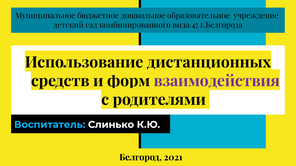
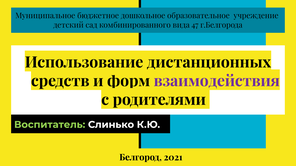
Воспитатель colour: light blue -> light green (50, 125)
